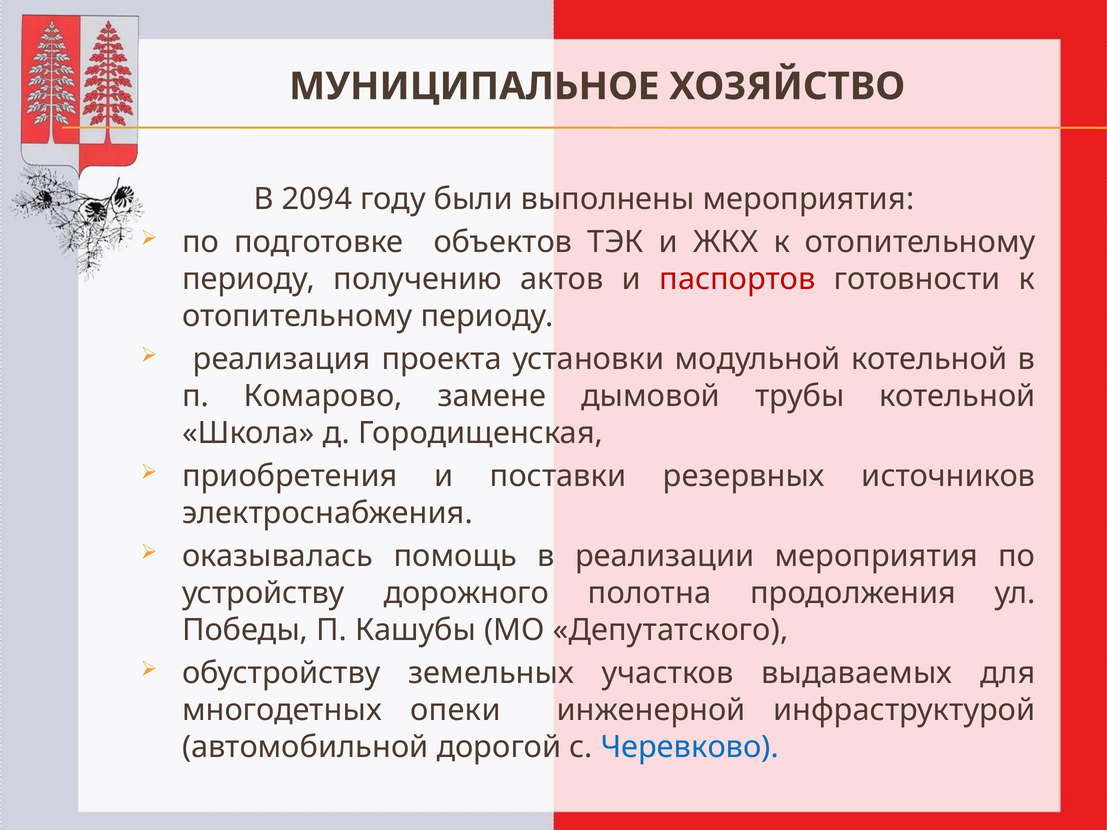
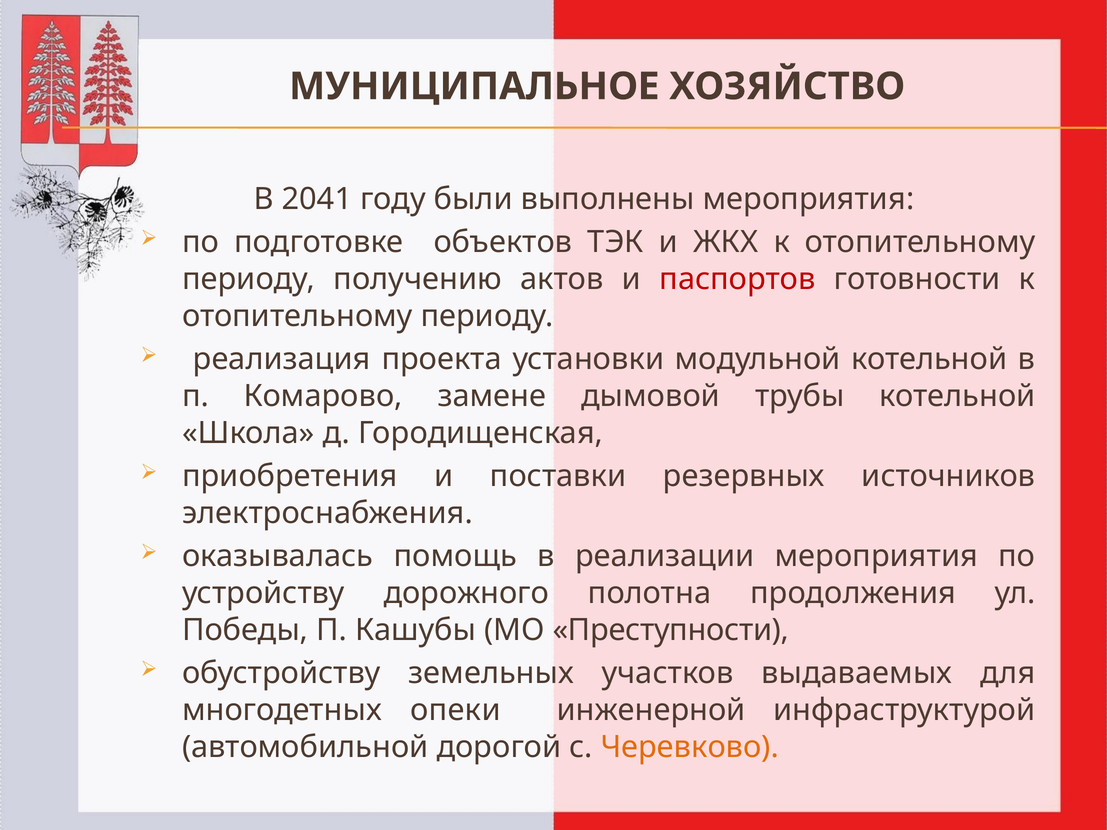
2094: 2094 -> 2041 (317, 199)
Депутатского: Депутатского -> Преступности (671, 630)
Черевково colour: blue -> orange (690, 747)
